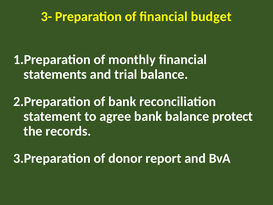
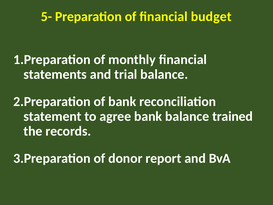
3-: 3- -> 5- (46, 17)
protect: protect -> trained (232, 116)
